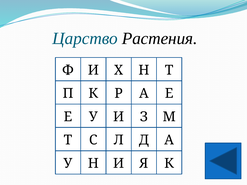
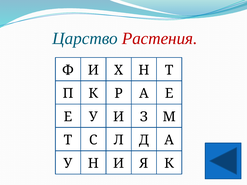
Растения colour: black -> red (160, 39)
